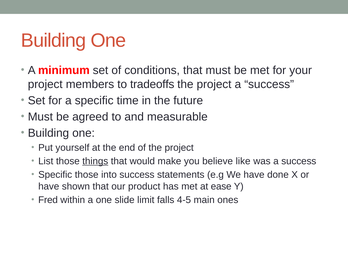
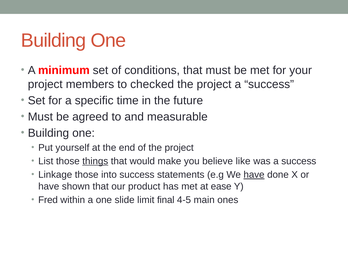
tradeoffs: tradeoffs -> checked (152, 84)
Specific: Specific -> Linkage (55, 175)
have underline: none -> present (254, 175)
falls: falls -> final (166, 200)
